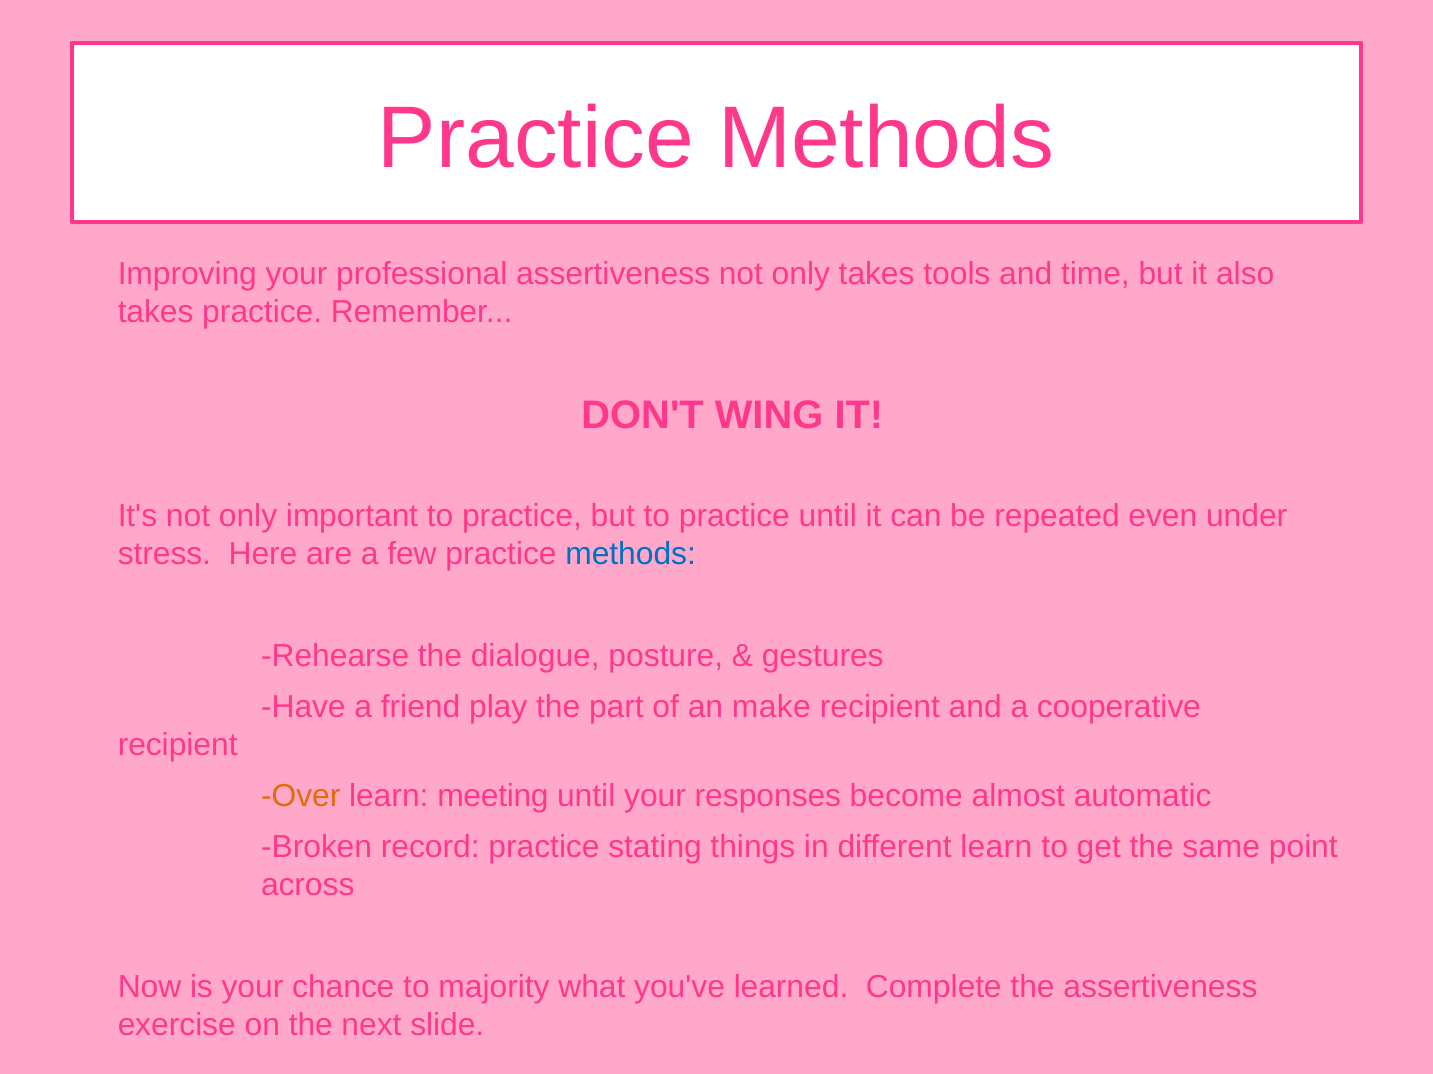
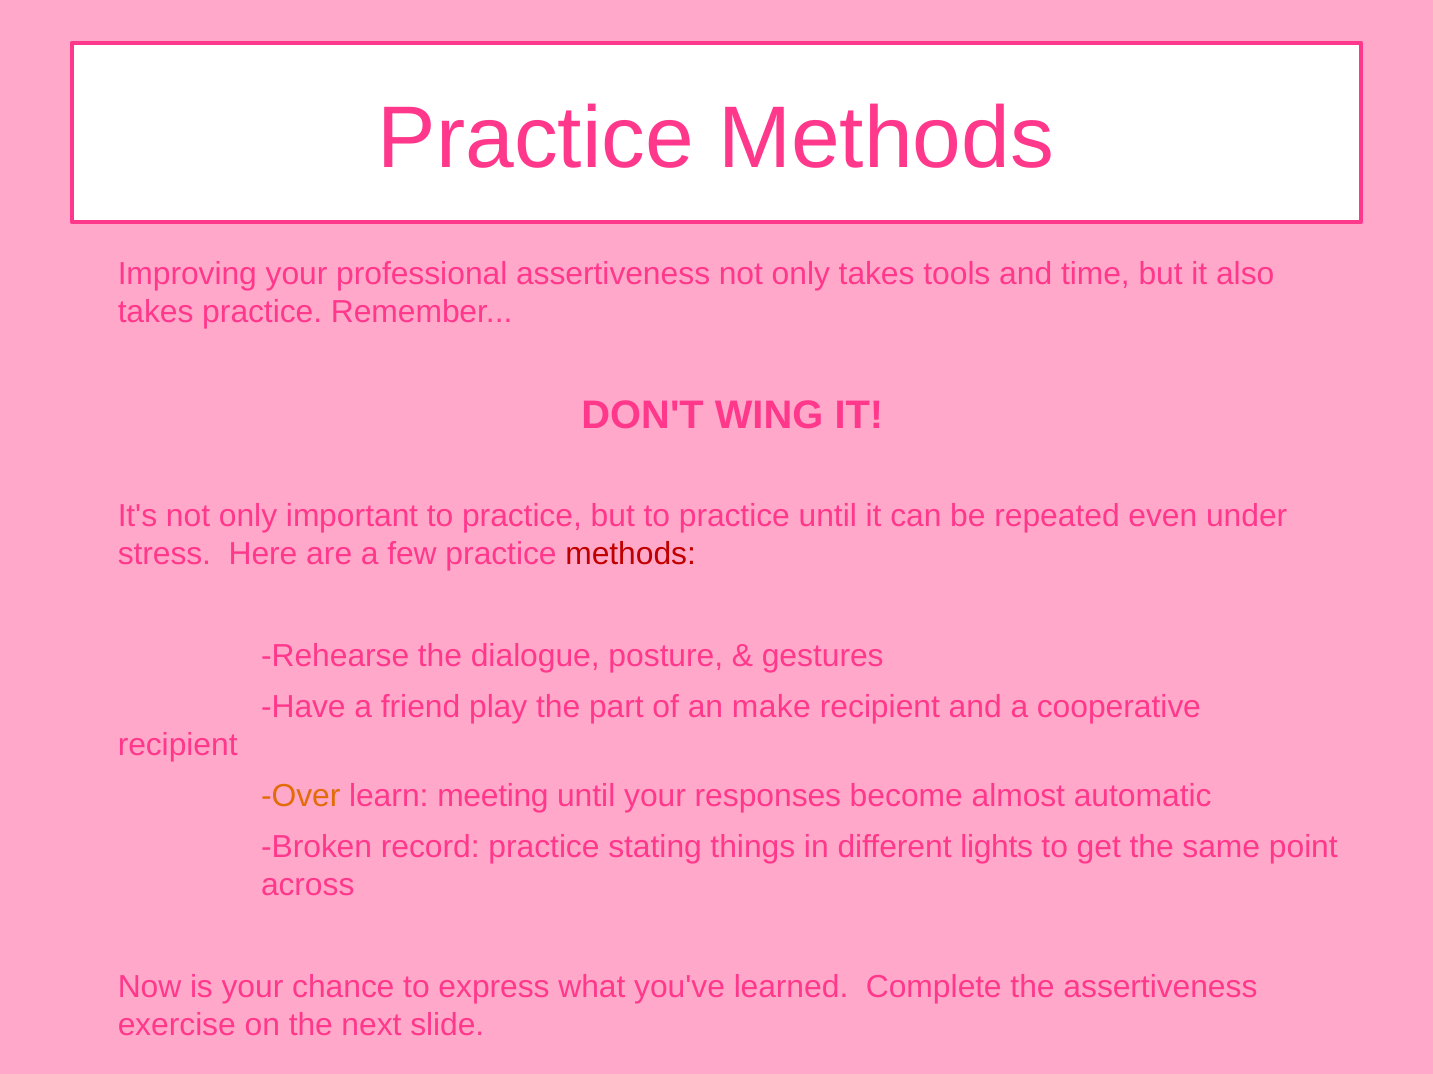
methods colour: blue -> red (631, 555)
different learn: learn -> lights (997, 848)
majority: majority -> express (494, 988)
